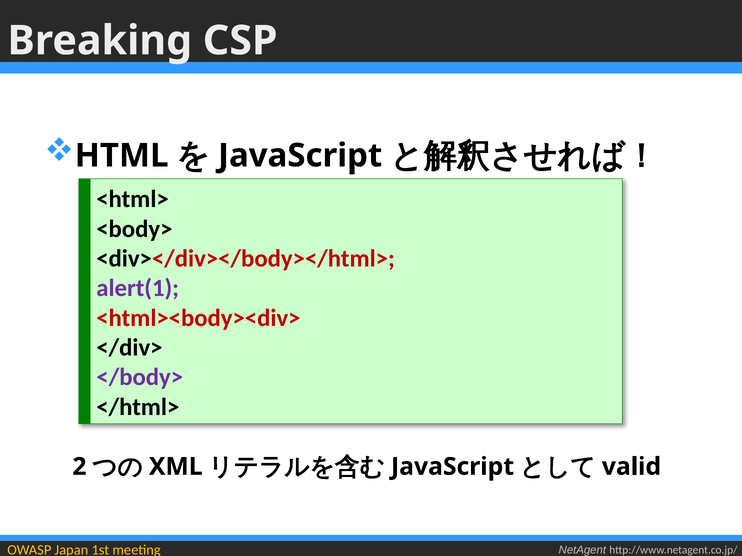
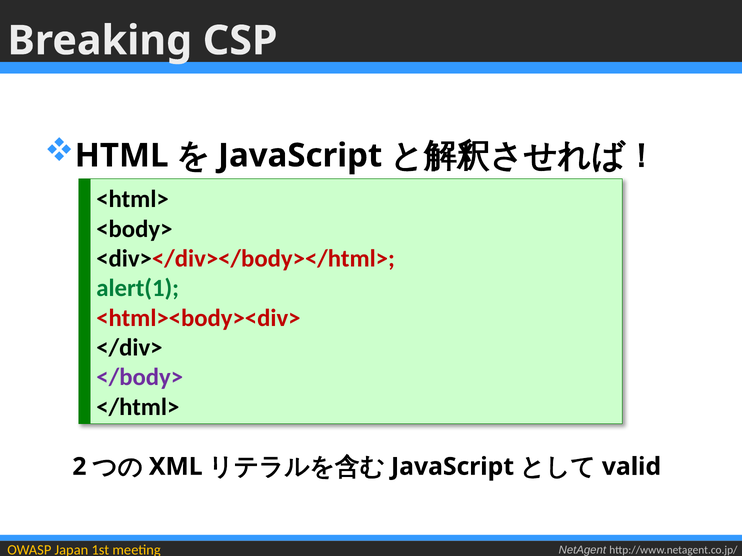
alert(1 colour: purple -> green (138, 289)
